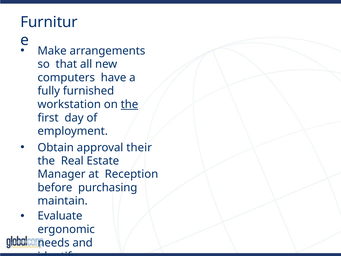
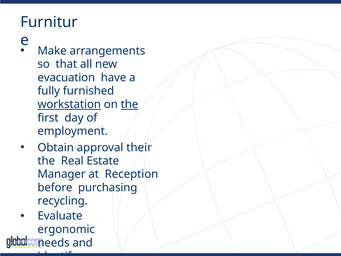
computers: computers -> evacuation (66, 77)
workstation underline: none -> present (69, 104)
maintain: maintain -> recycling (63, 201)
